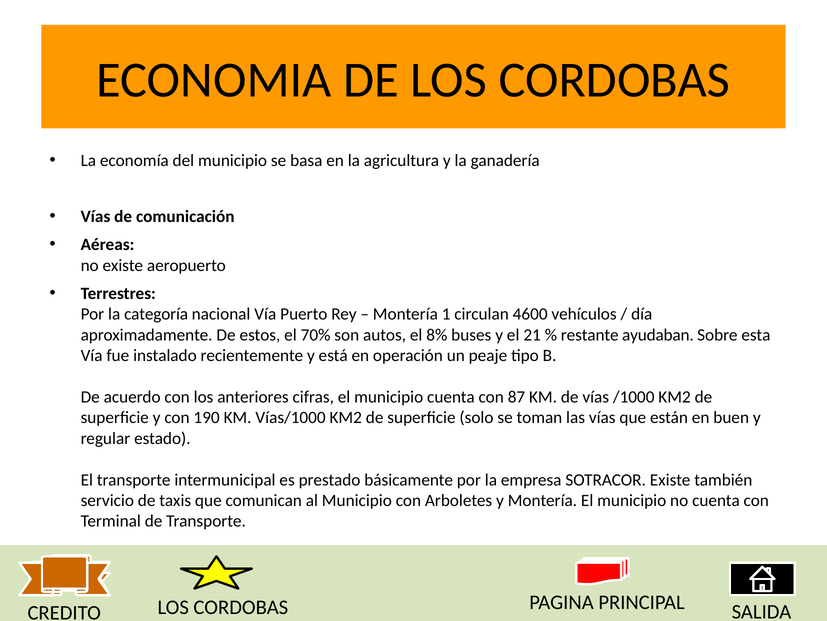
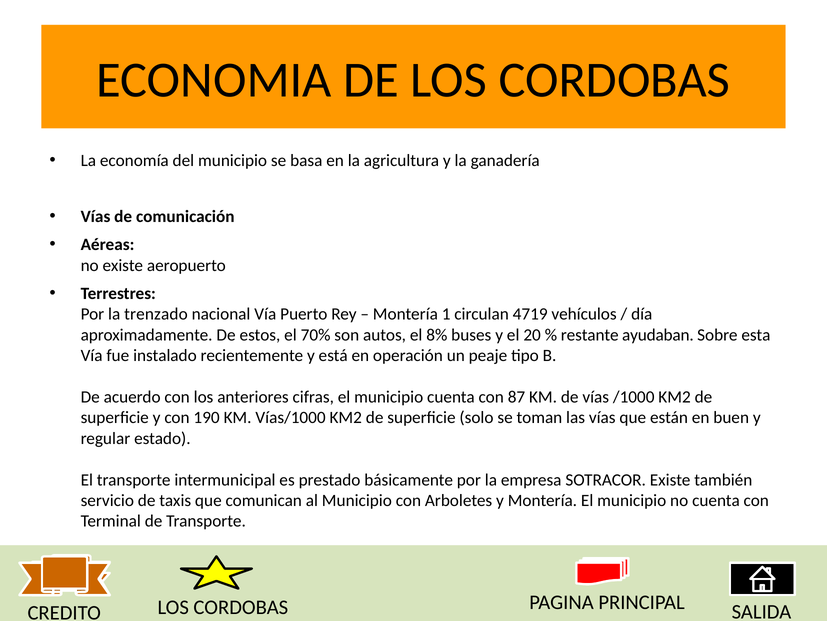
categoría: categoría -> trenzado (156, 314)
4600: 4600 -> 4719 (530, 314)
21: 21 -> 20 (532, 335)
